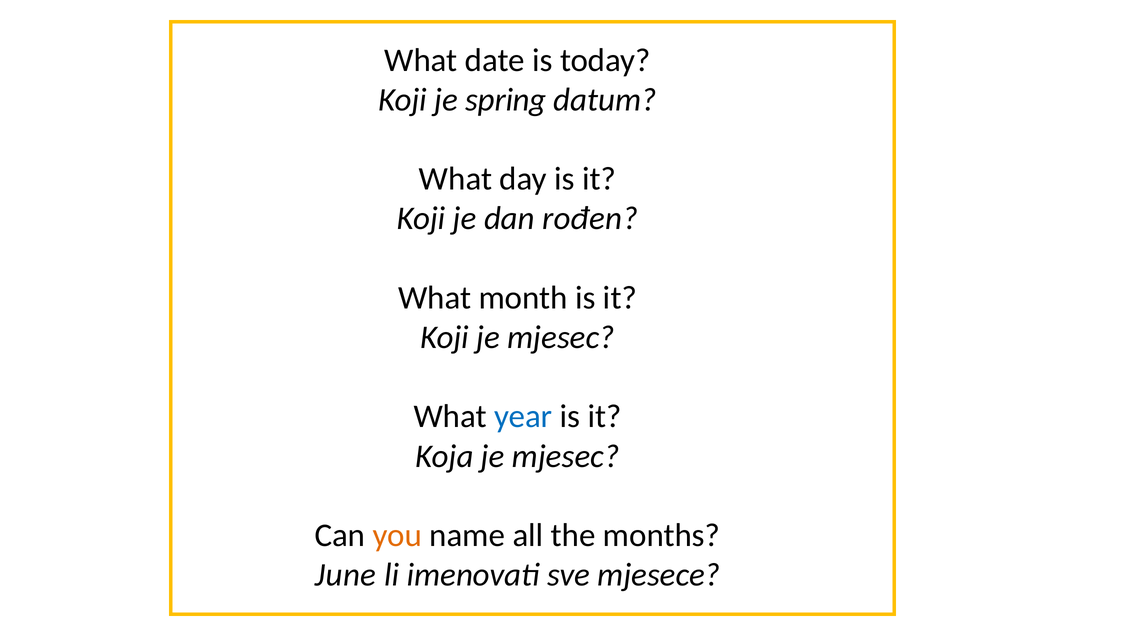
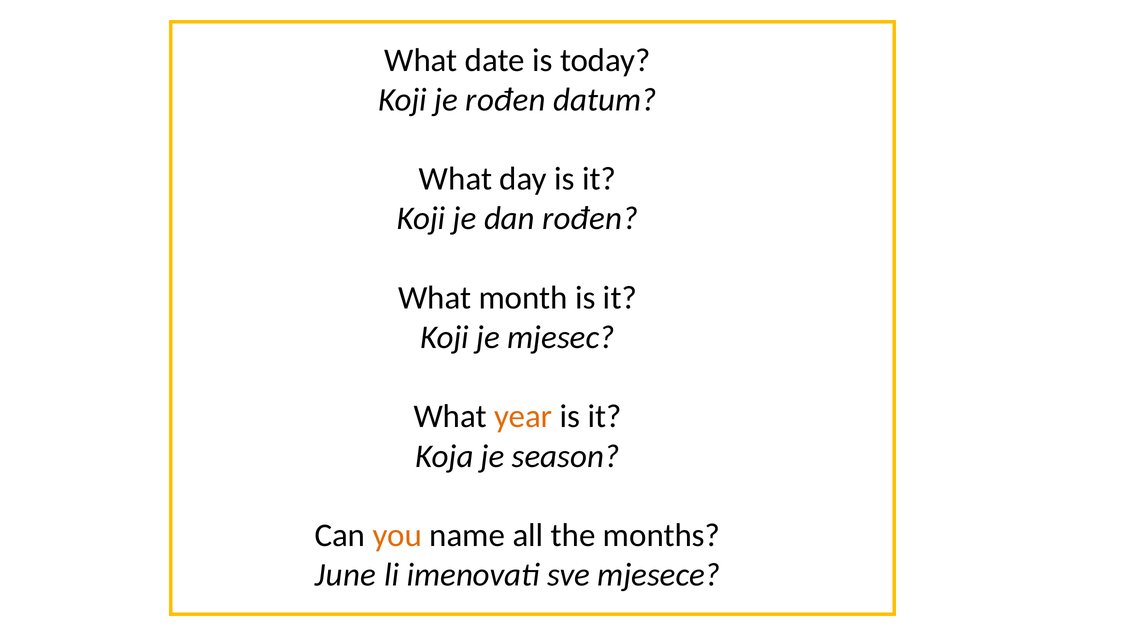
je spring: spring -> rođen (506, 100)
year colour: blue -> orange (523, 417)
Koja je mjesec: mjesec -> season (566, 456)
